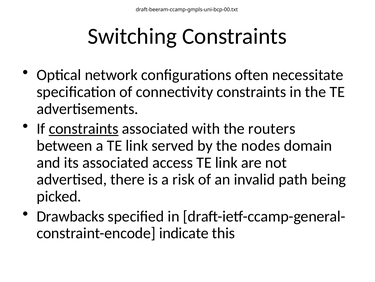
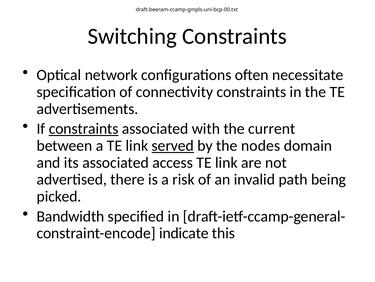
routers: routers -> current (272, 128)
served underline: none -> present (173, 145)
Drawbacks: Drawbacks -> Bandwidth (70, 216)
